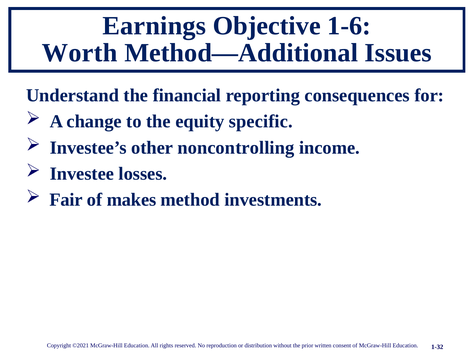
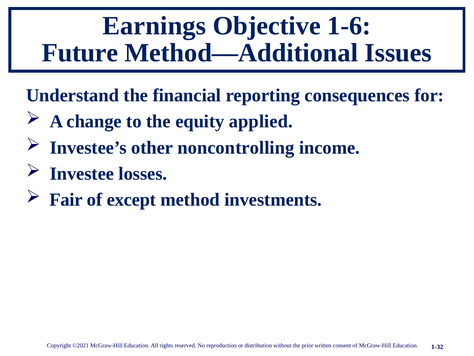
Worth: Worth -> Future (80, 53)
specific: specific -> applied (261, 121)
makes: makes -> except (131, 200)
